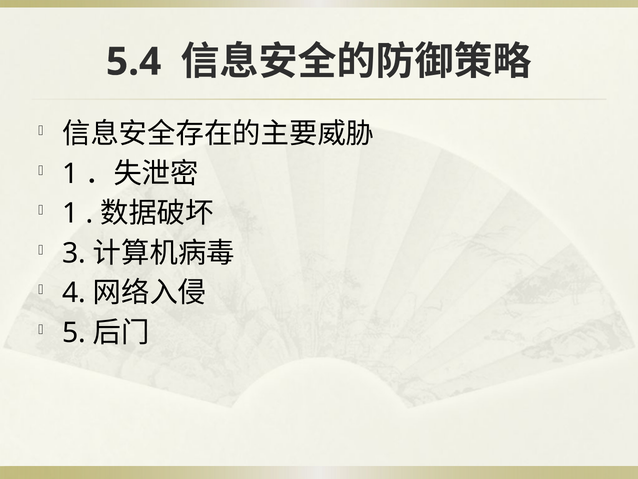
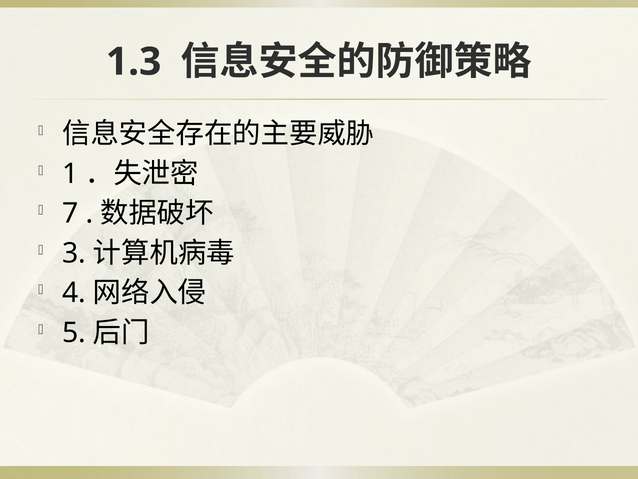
5.4: 5.4 -> 1.3 (134, 62)
1: 1 -> 7 (70, 213)
